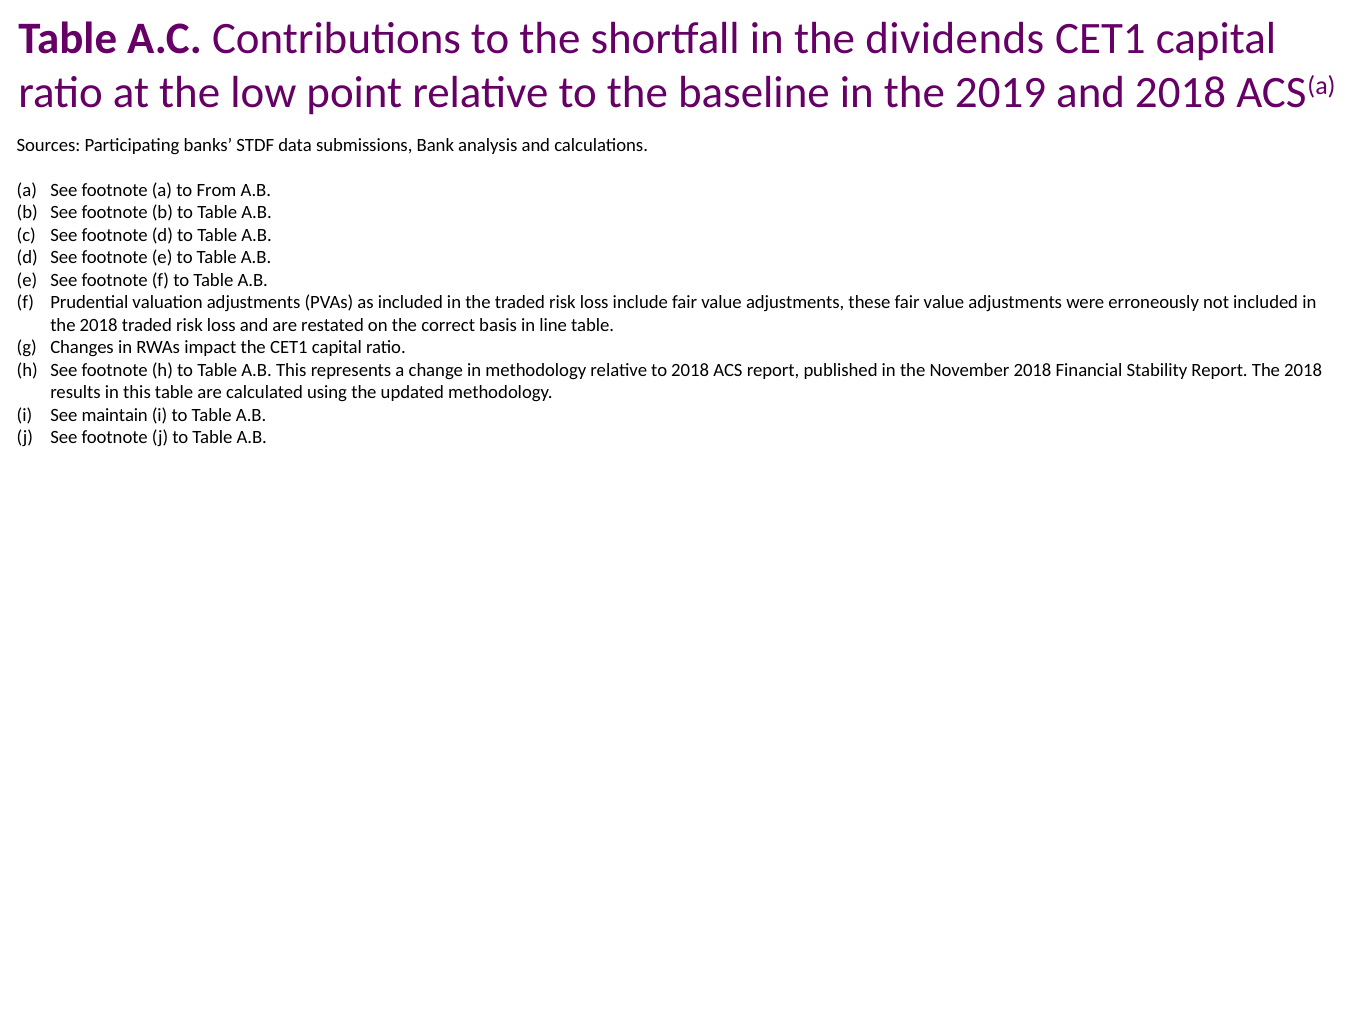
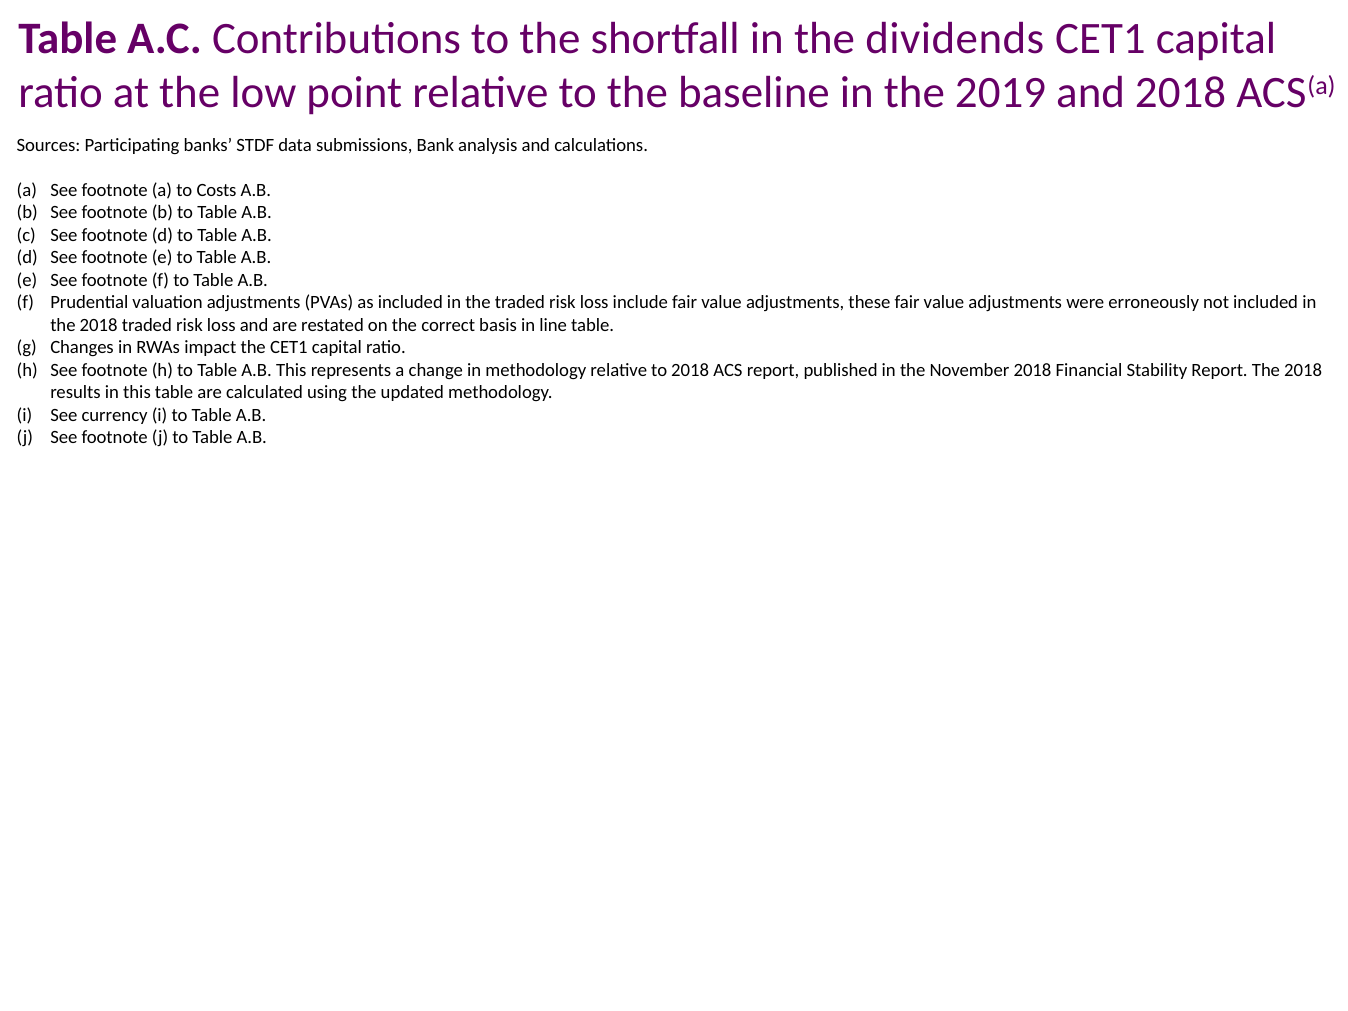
From: From -> Costs (217, 190)
maintain: maintain -> currency (115, 415)
